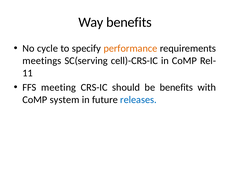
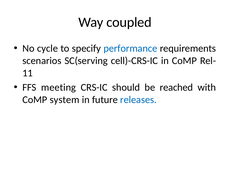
Way benefits: benefits -> coupled (129, 22)
performance colour: orange -> blue (130, 48)
meetings: meetings -> scenarios (42, 61)
be benefits: benefits -> reached (176, 87)
